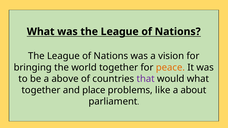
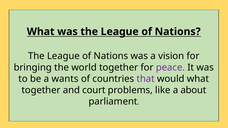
peace colour: orange -> purple (170, 68)
above: above -> wants (65, 79)
place: place -> court (94, 90)
